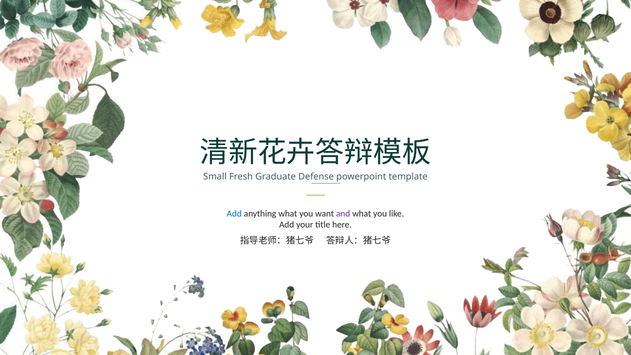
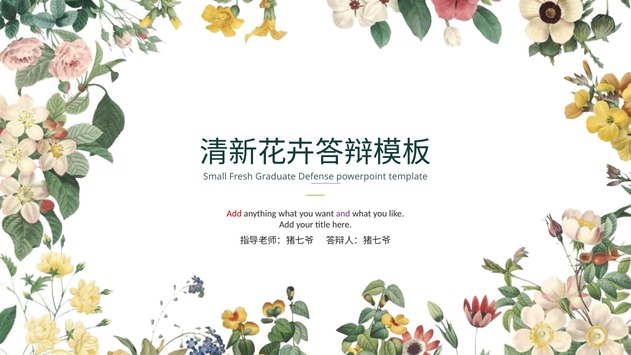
Add colour: blue -> red (234, 214)
